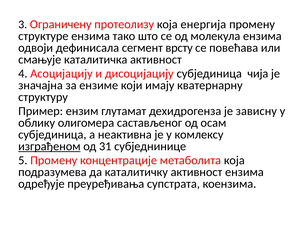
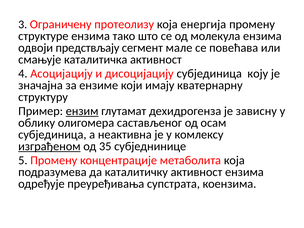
дефинисала: дефинисала -> предствљају (87, 48)
врсту: врсту -> мале (179, 48)
чија: чија -> коју (258, 74)
ензим underline: none -> present (82, 111)
31: 31 -> 35 (105, 146)
